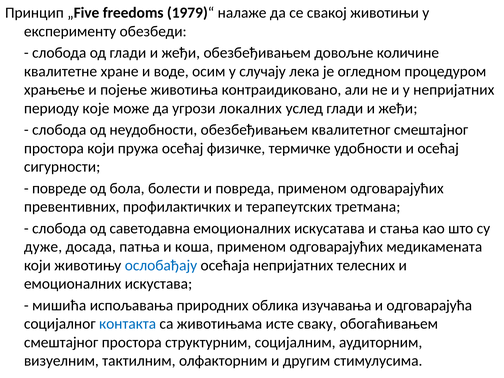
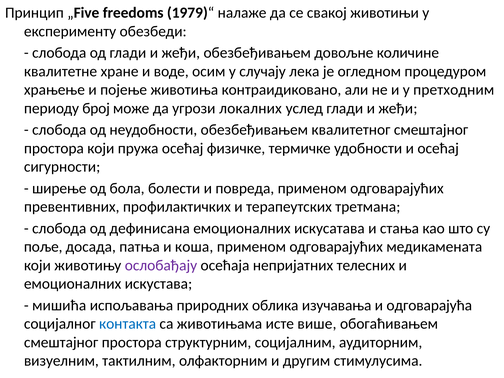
у непријатних: непријатних -> претходним (454, 90)
које: које -> број (96, 108)
повреде: повреде -> ширење (59, 188)
саветодавна: саветодавна -> дефинисана (150, 228)
дуже: дуже -> поље (43, 247)
ослобађају colour: blue -> purple (161, 265)
сваку: сваку -> више (317, 324)
